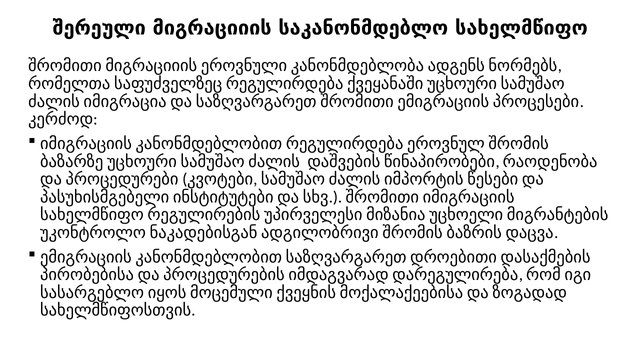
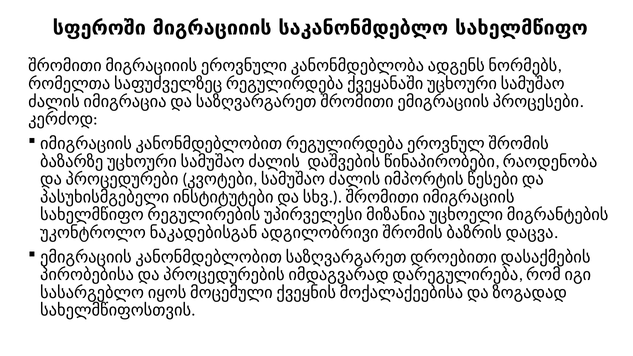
შერეული: შერეული -> სფეროში (99, 28)
